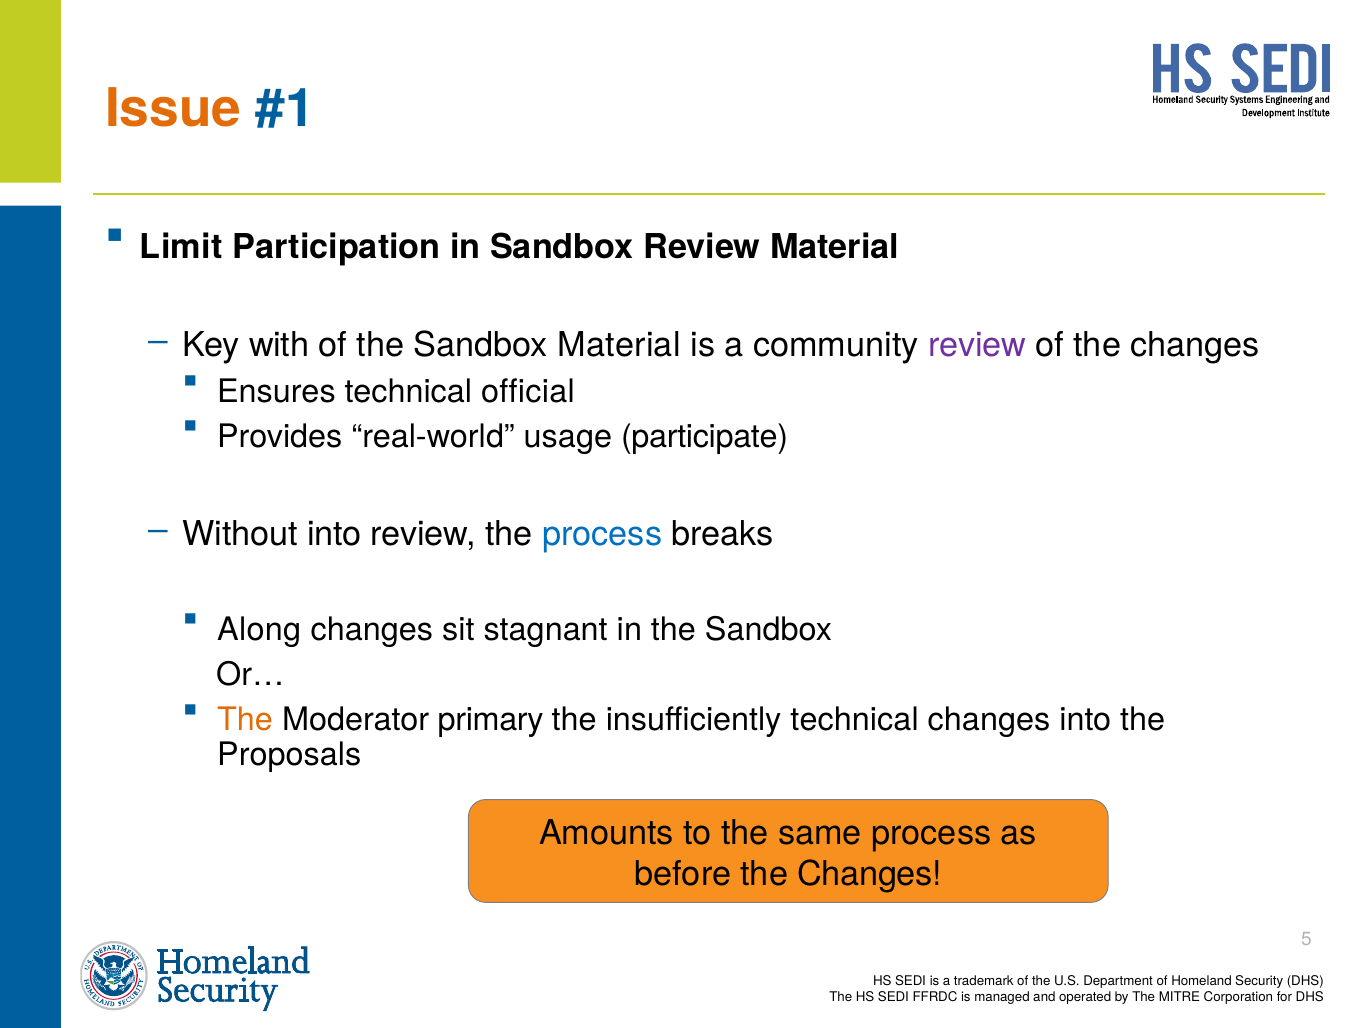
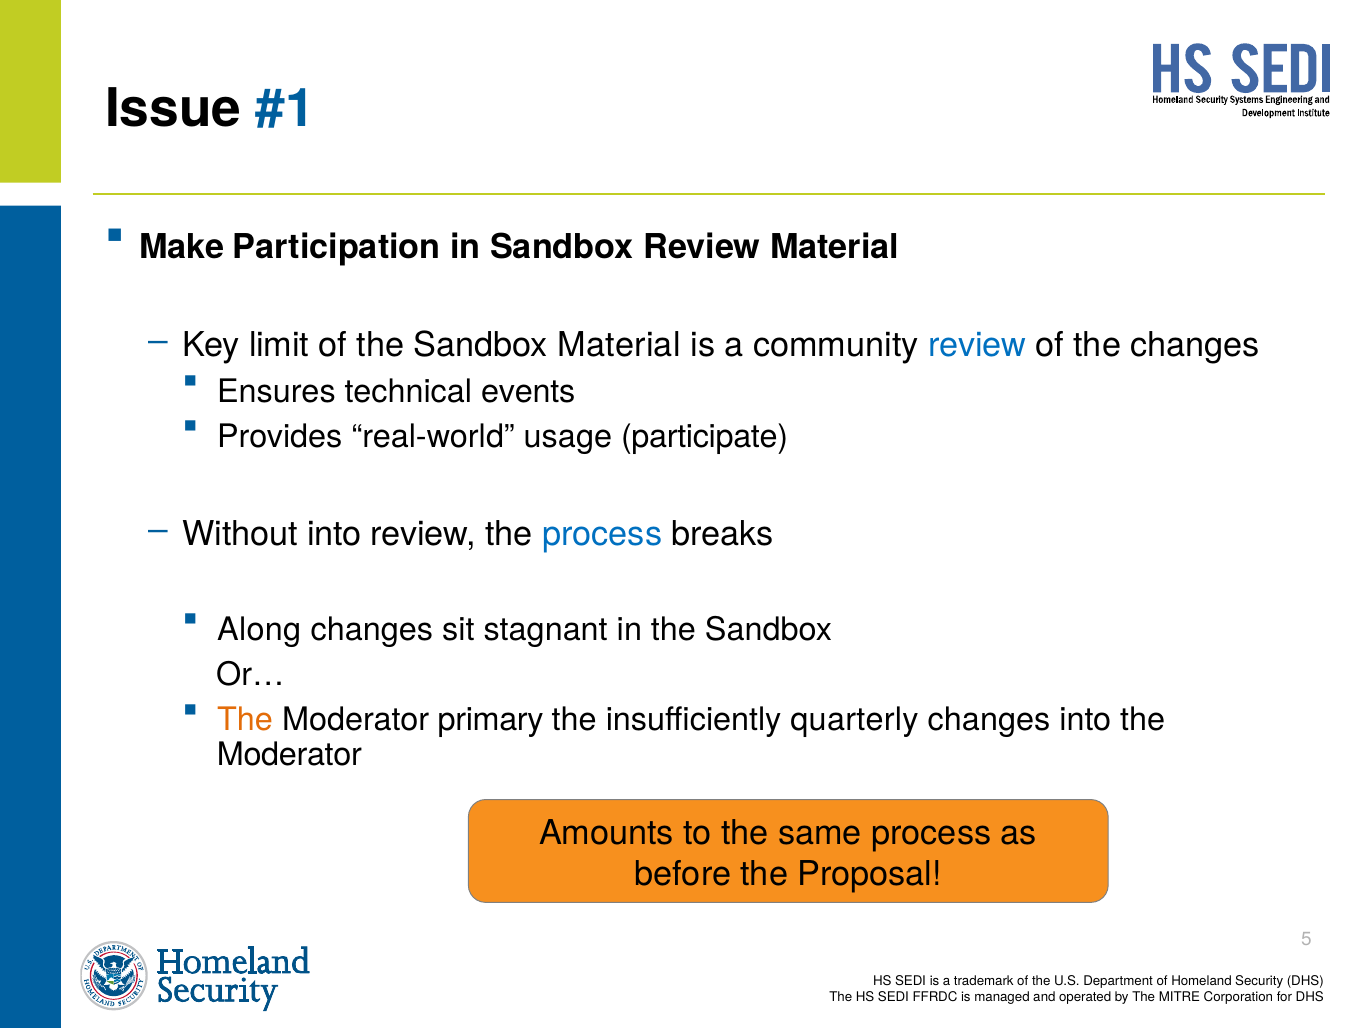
Issue colour: orange -> black (173, 108)
Limit: Limit -> Make (182, 247)
with: with -> limit (279, 346)
review colour: purple -> blue (977, 346)
official: official -> events (528, 392)
insufficiently technical: technical -> quarterly (855, 720)
Proposals: Proposals -> Moderator (289, 755)
before the Changes: Changes -> Proposal (870, 874)
